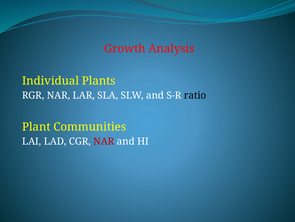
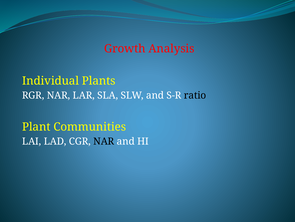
NAR colour: red -> black (104, 141)
